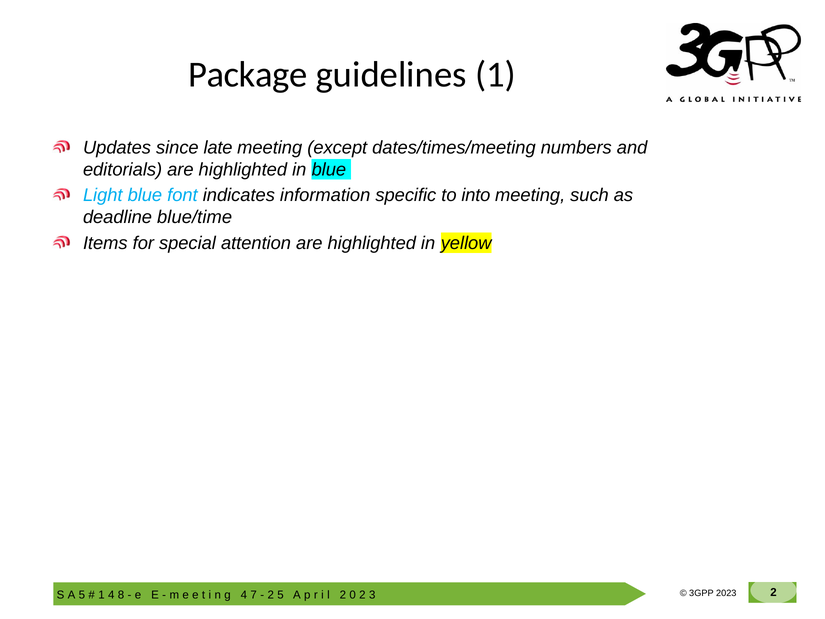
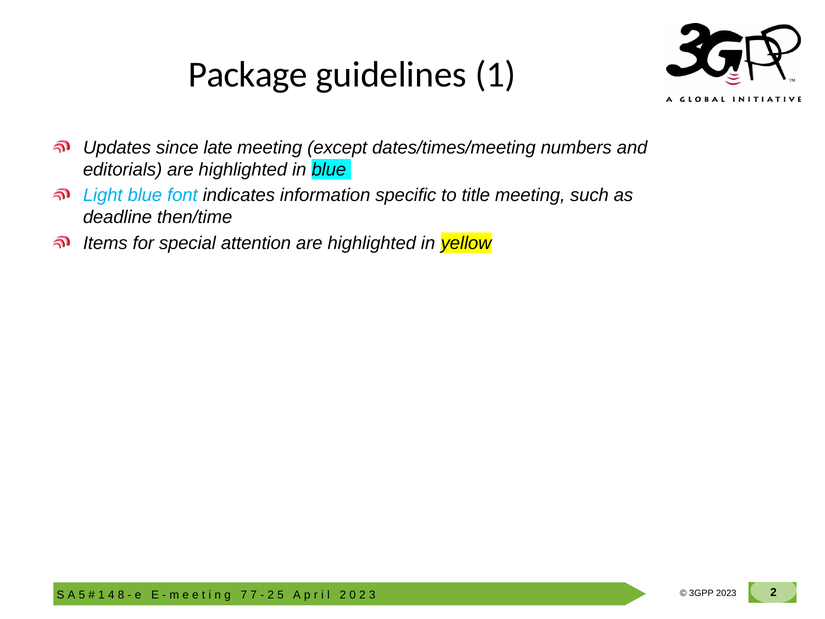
into: into -> title (476, 195)
blue/time: blue/time -> then/time (195, 217)
4: 4 -> 7 (244, 595)
